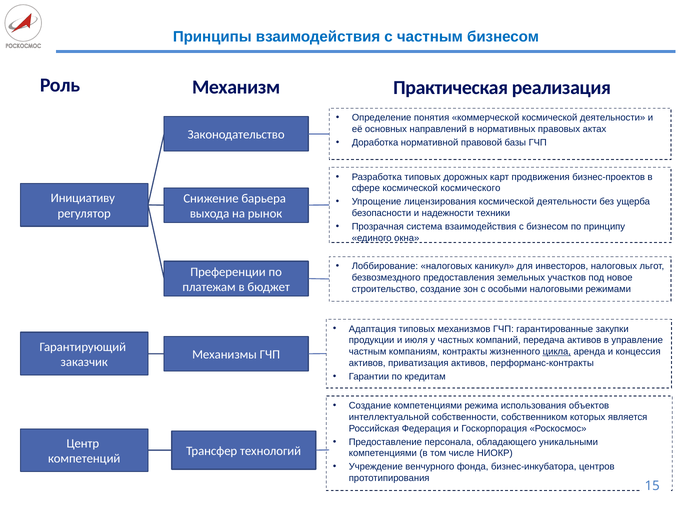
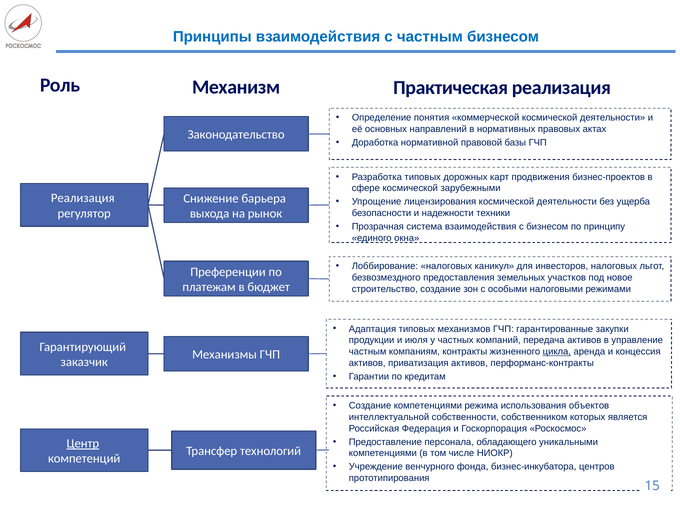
космического: космического -> зарубежными (471, 188)
Инициативу: Инициативу -> Реализация (83, 198)
Центр underline: none -> present (83, 443)
